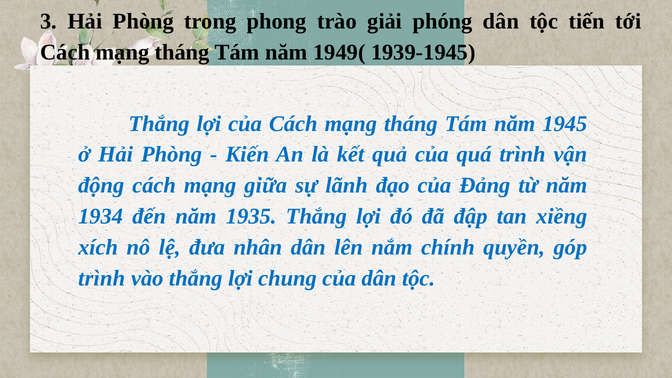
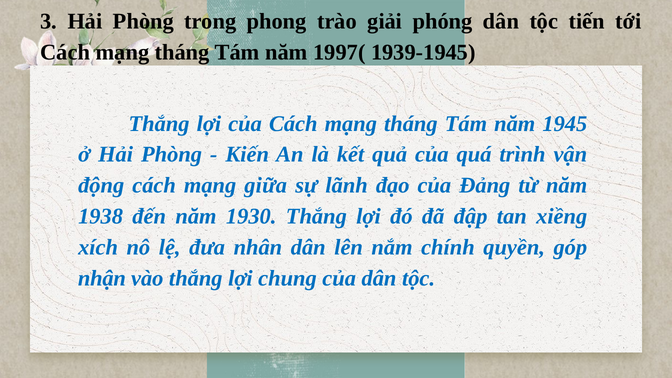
1949(: 1949( -> 1997( (339, 52)
1934: 1934 -> 1938 (101, 216)
1935: 1935 -> 1930 (251, 216)
trình: trình -> nhận (102, 278)
